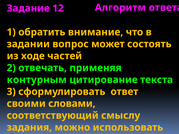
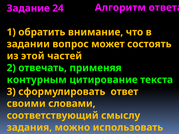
12: 12 -> 24 (58, 8)
ходе: ходе -> этой (33, 56)
